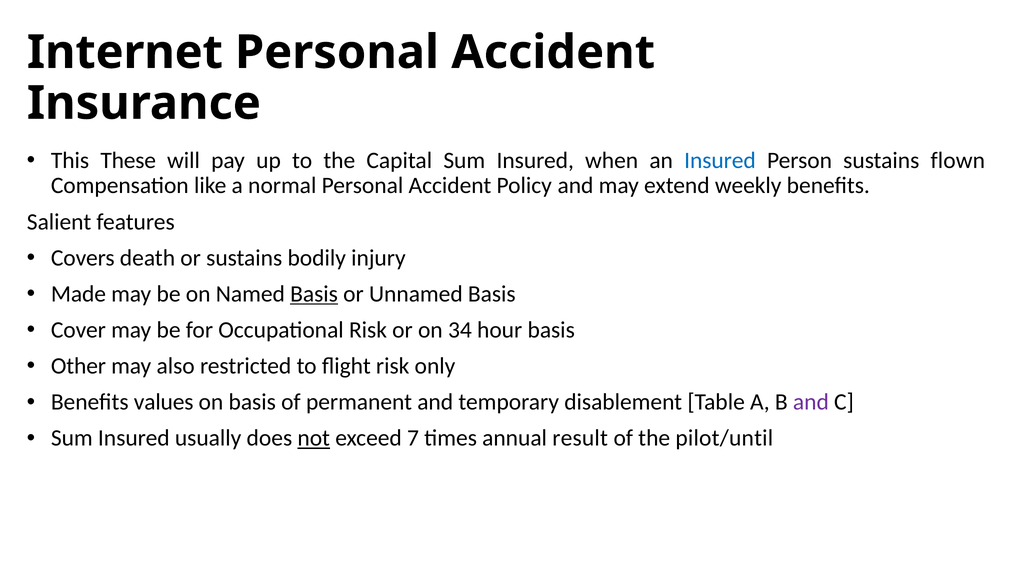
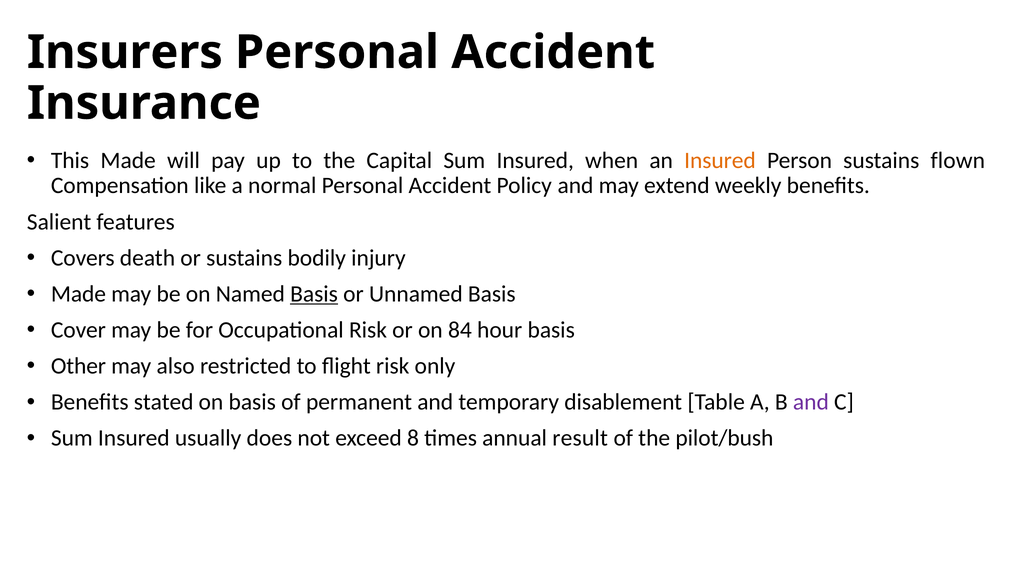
Internet: Internet -> Insurers (125, 52)
This These: These -> Made (128, 160)
Insured colour: blue -> orange (720, 160)
34: 34 -> 84 (460, 330)
values: values -> stated (164, 402)
not underline: present -> none (314, 438)
7: 7 -> 8 (413, 438)
pilot/until: pilot/until -> pilot/bush (724, 438)
